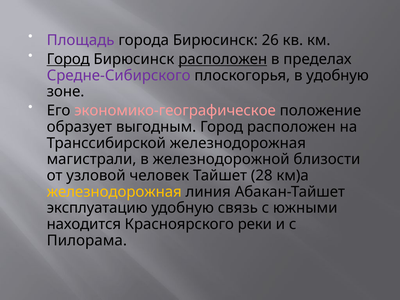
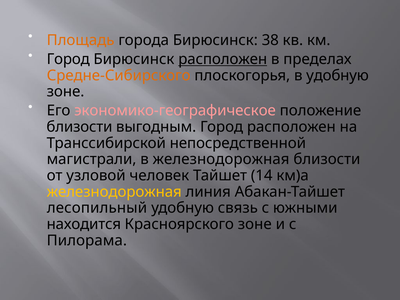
Площадь colour: purple -> orange (81, 40)
26: 26 -> 38 (270, 40)
Город underline: present -> none (68, 59)
Средне-Сибирского colour: purple -> orange (119, 75)
образует: образует -> близости (79, 127)
Транссибирской железнодорожная: железнодорожная -> непосредственной (238, 143)
в железнодорожной: железнодорожной -> железнодорожная (221, 159)
28: 28 -> 14 (262, 176)
эксплуатацию: эксплуатацию -> лесопильный (97, 208)
Красноярского реки: реки -> зоне (255, 224)
